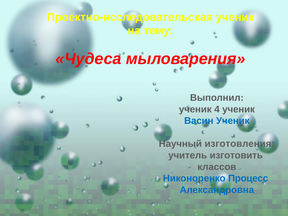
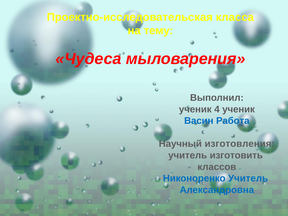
Проектно-исследовательская ученик: ученик -> класса (235, 17)
Васин Ученик: Ученик -> Работа (233, 121)
Никоноренко Процесс: Процесс -> Учитель (248, 178)
